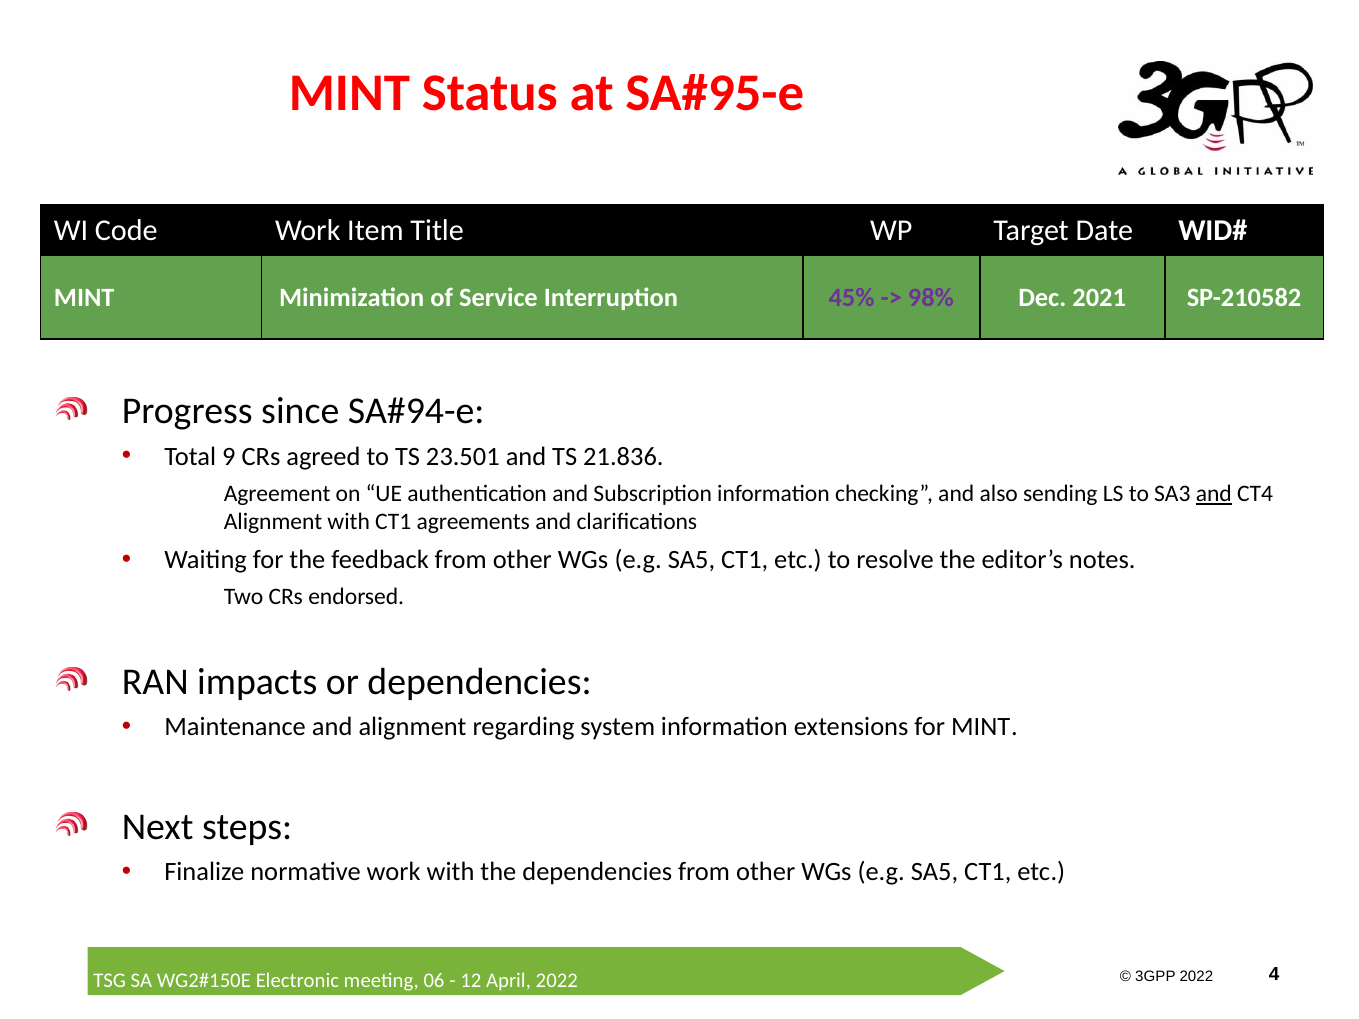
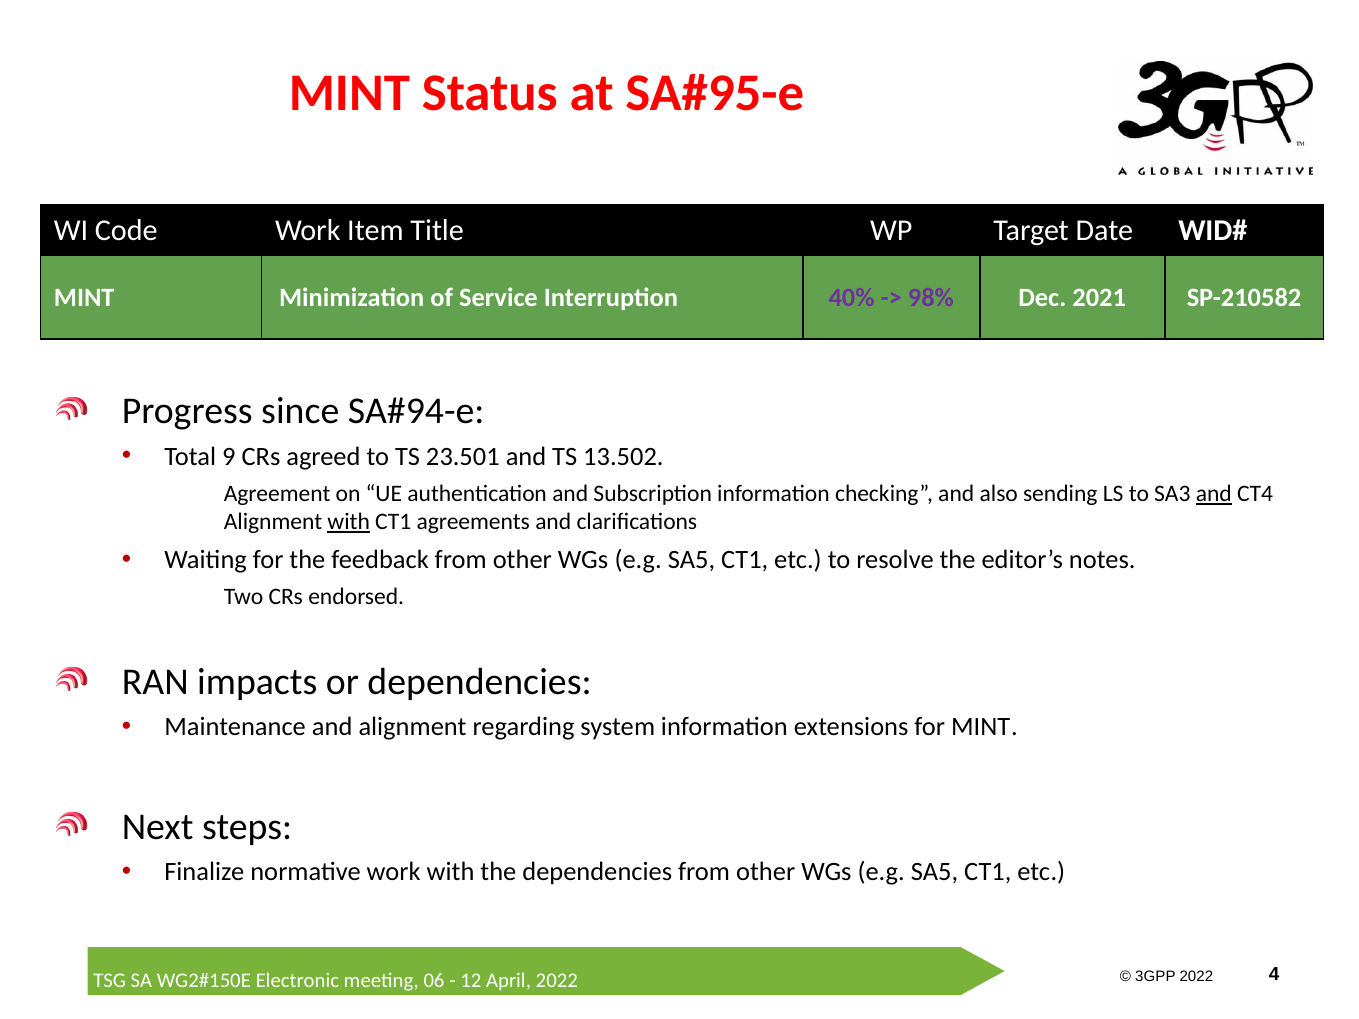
45%: 45% -> 40% (852, 297)
21.836: 21.836 -> 13.502 (623, 456)
with underline: none -> present (349, 522)
